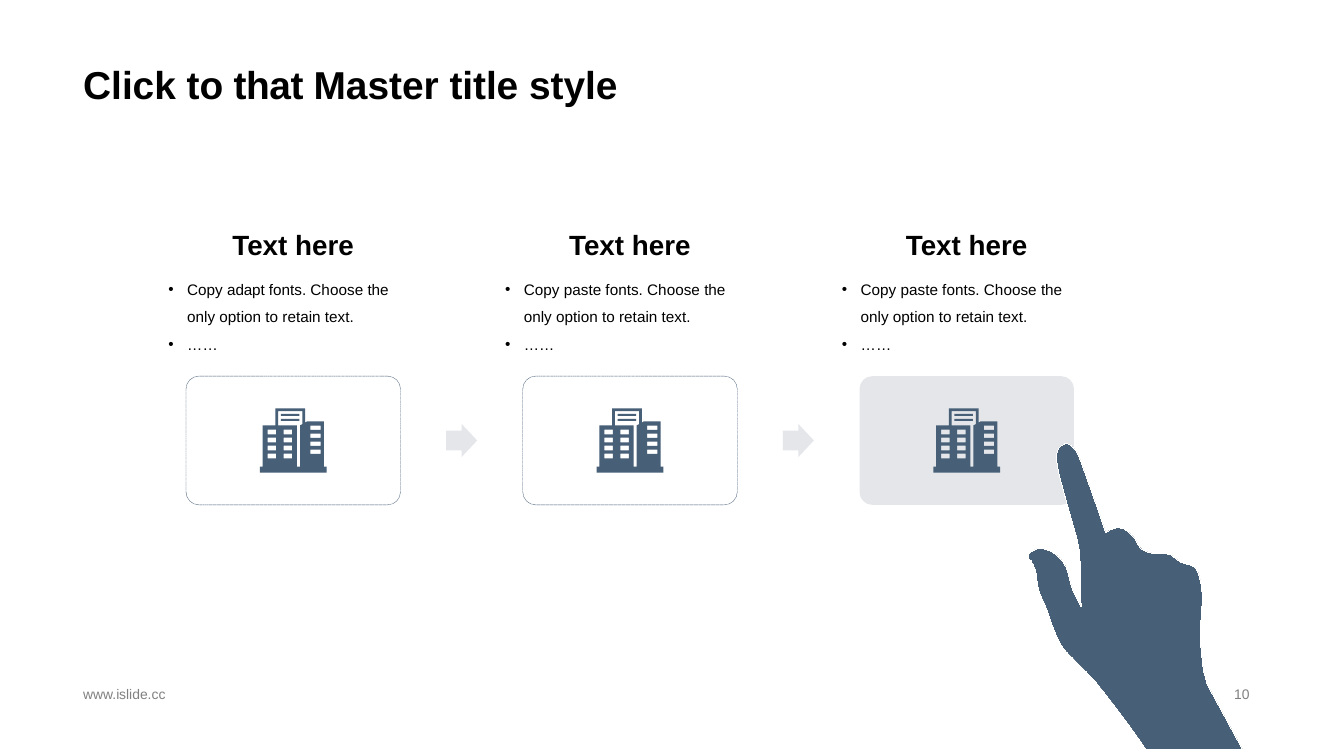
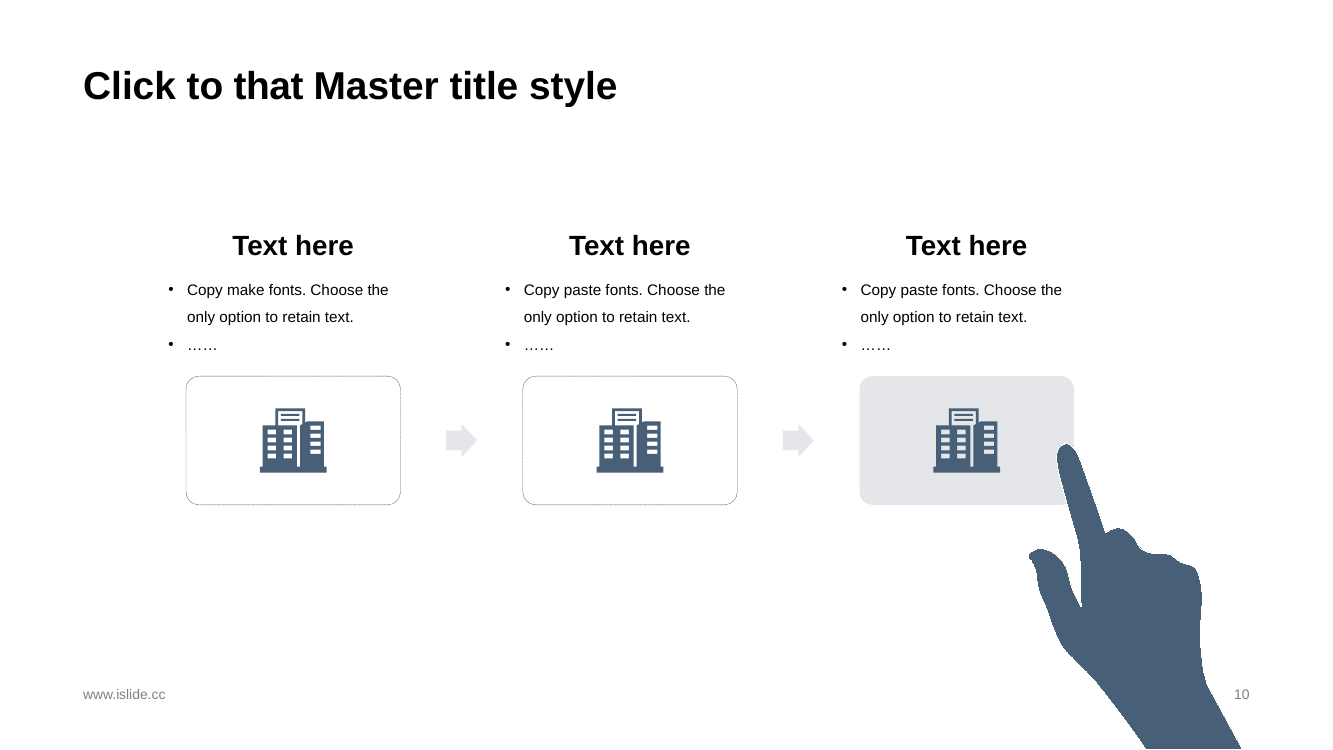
adapt: adapt -> make (246, 290)
